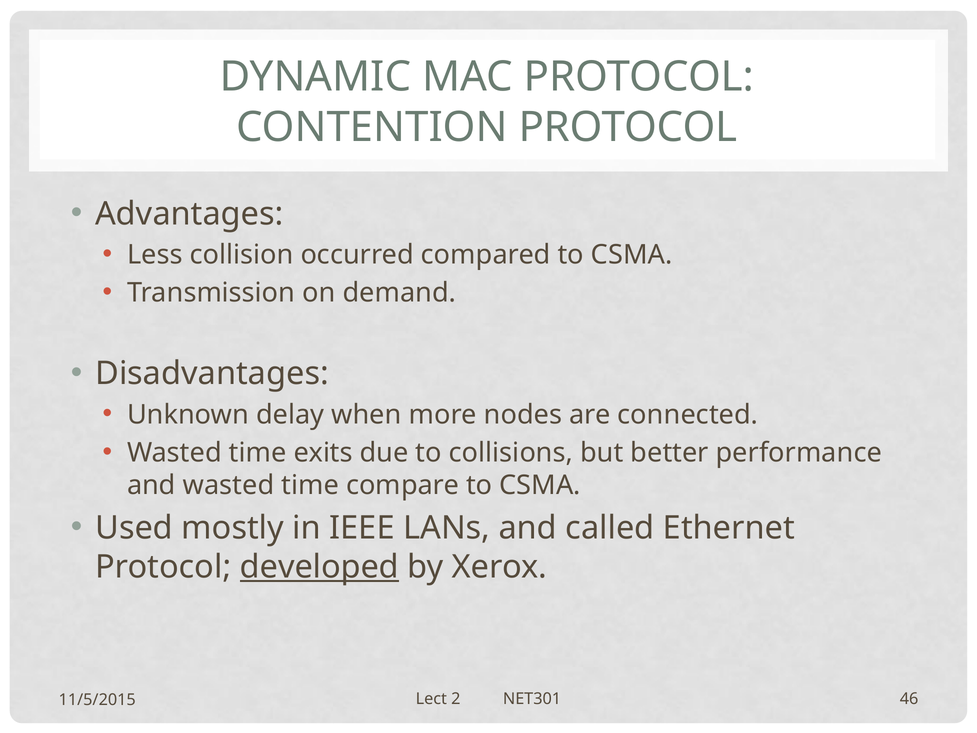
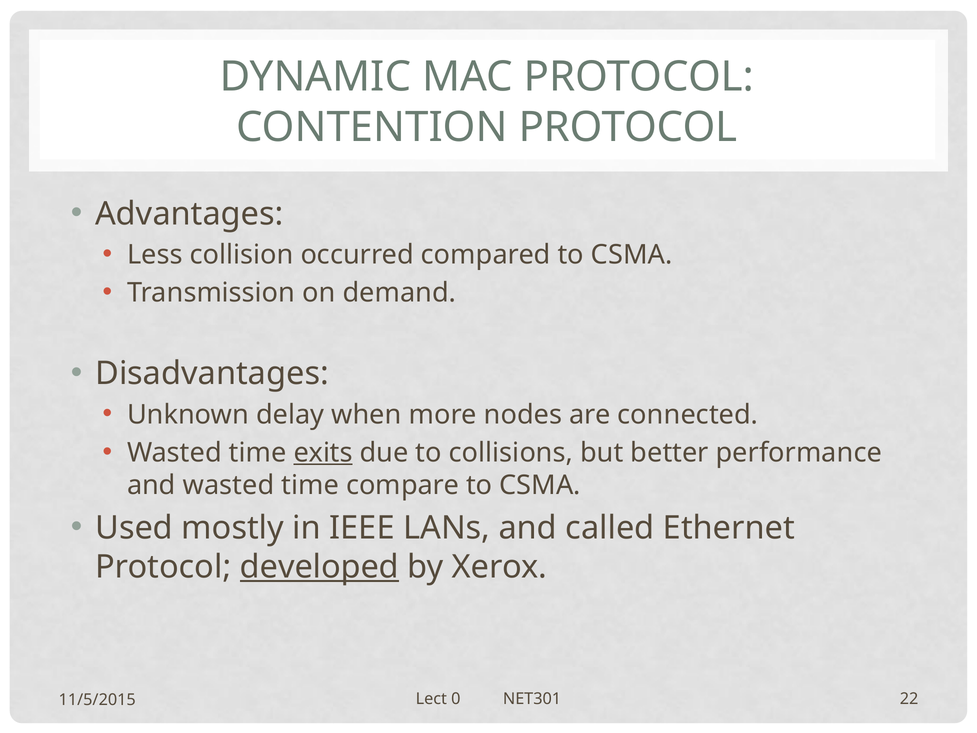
exits underline: none -> present (323, 452)
2: 2 -> 0 (456, 698)
46: 46 -> 22 (909, 698)
